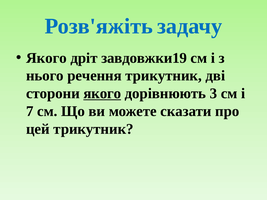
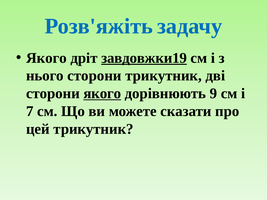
завдовжки19 underline: none -> present (144, 58)
нього речення: речення -> сторони (94, 76)
3: 3 -> 9 (213, 94)
